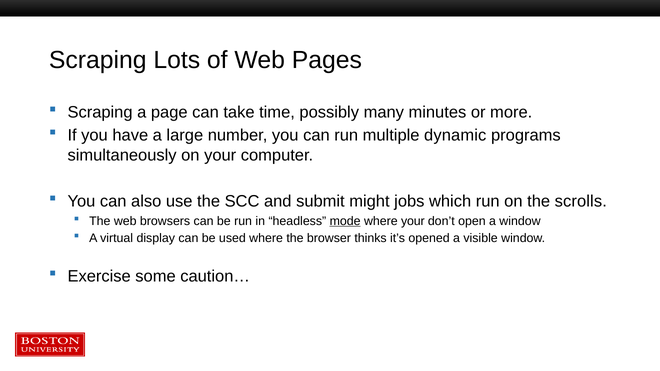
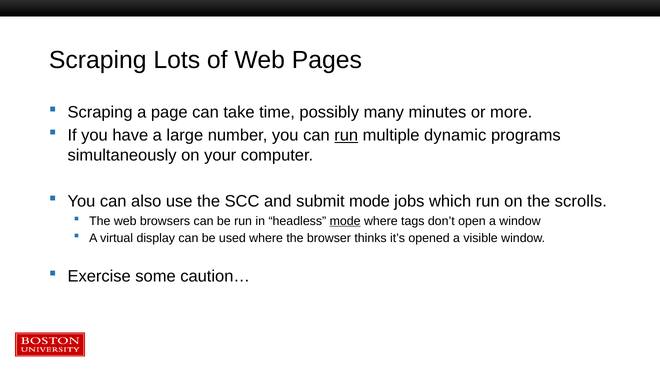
run underline: none -> present (346, 136)
submit might: might -> mode (370, 202)
where your: your -> tags (413, 221)
